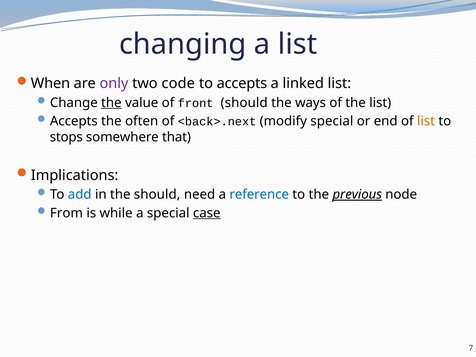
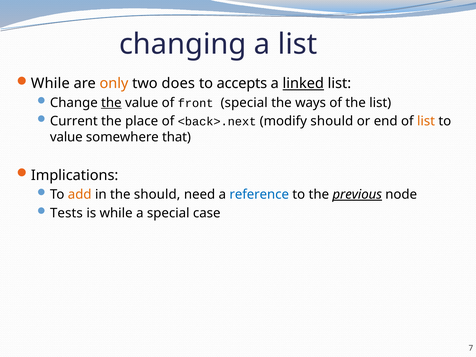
When: When -> While (50, 84)
only colour: purple -> orange (114, 84)
code: code -> does (178, 84)
linked underline: none -> present (303, 84)
front should: should -> special (244, 103)
Accepts: Accepts -> Current (74, 121)
often: often -> place (142, 121)
modify special: special -> should (332, 121)
stops: stops -> value (66, 137)
add colour: blue -> orange (80, 195)
From: From -> Tests (66, 213)
case underline: present -> none (207, 213)
